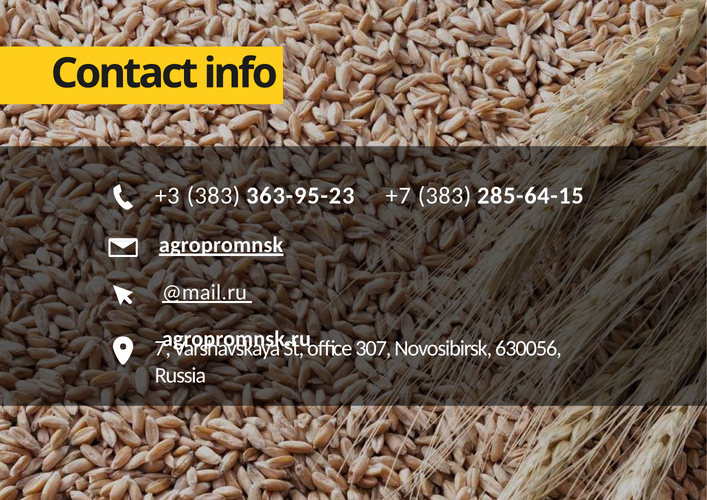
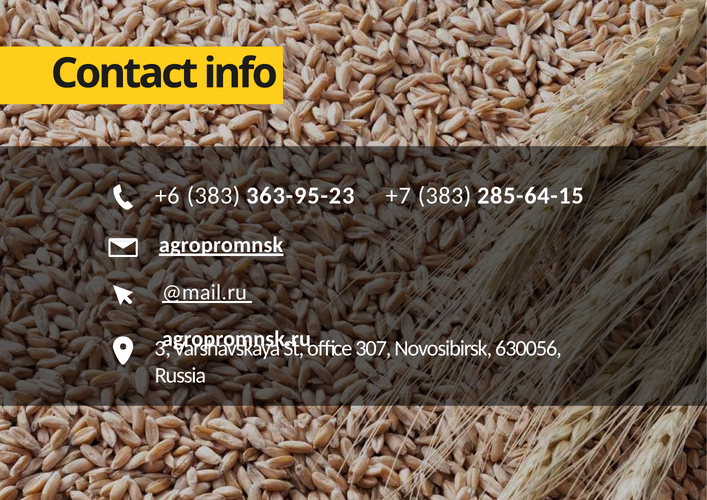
+3: +3 -> +6 (167, 196)
7: 7 -> 3 (163, 349)
